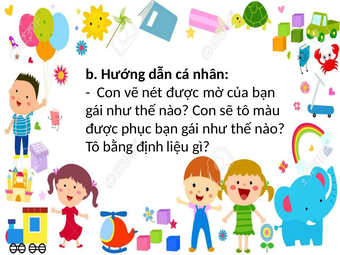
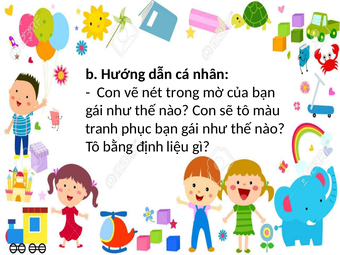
nét được: được -> trong (183, 92)
được: được -> tranh (102, 129)
